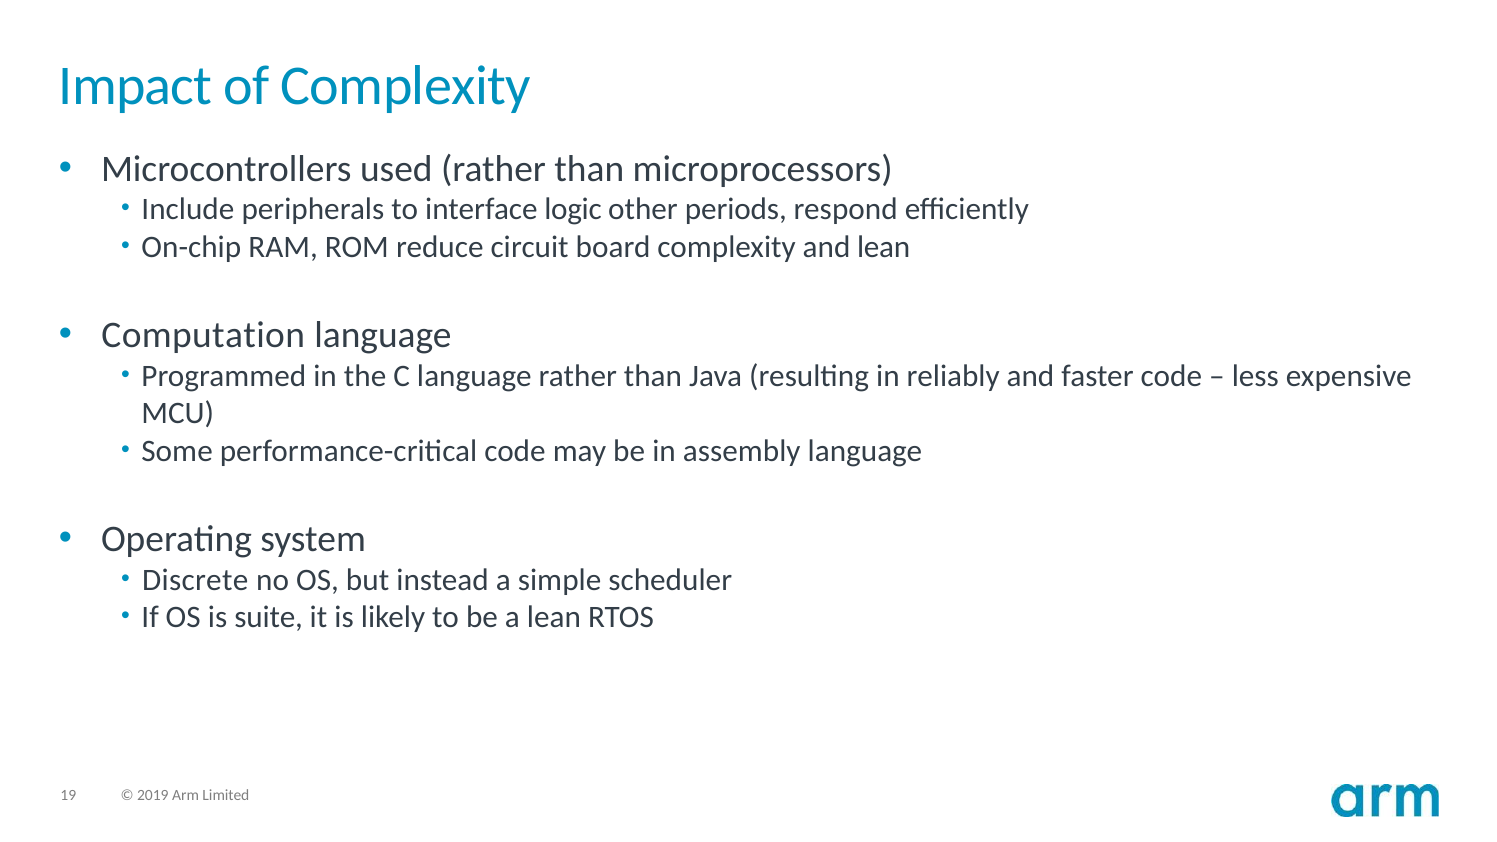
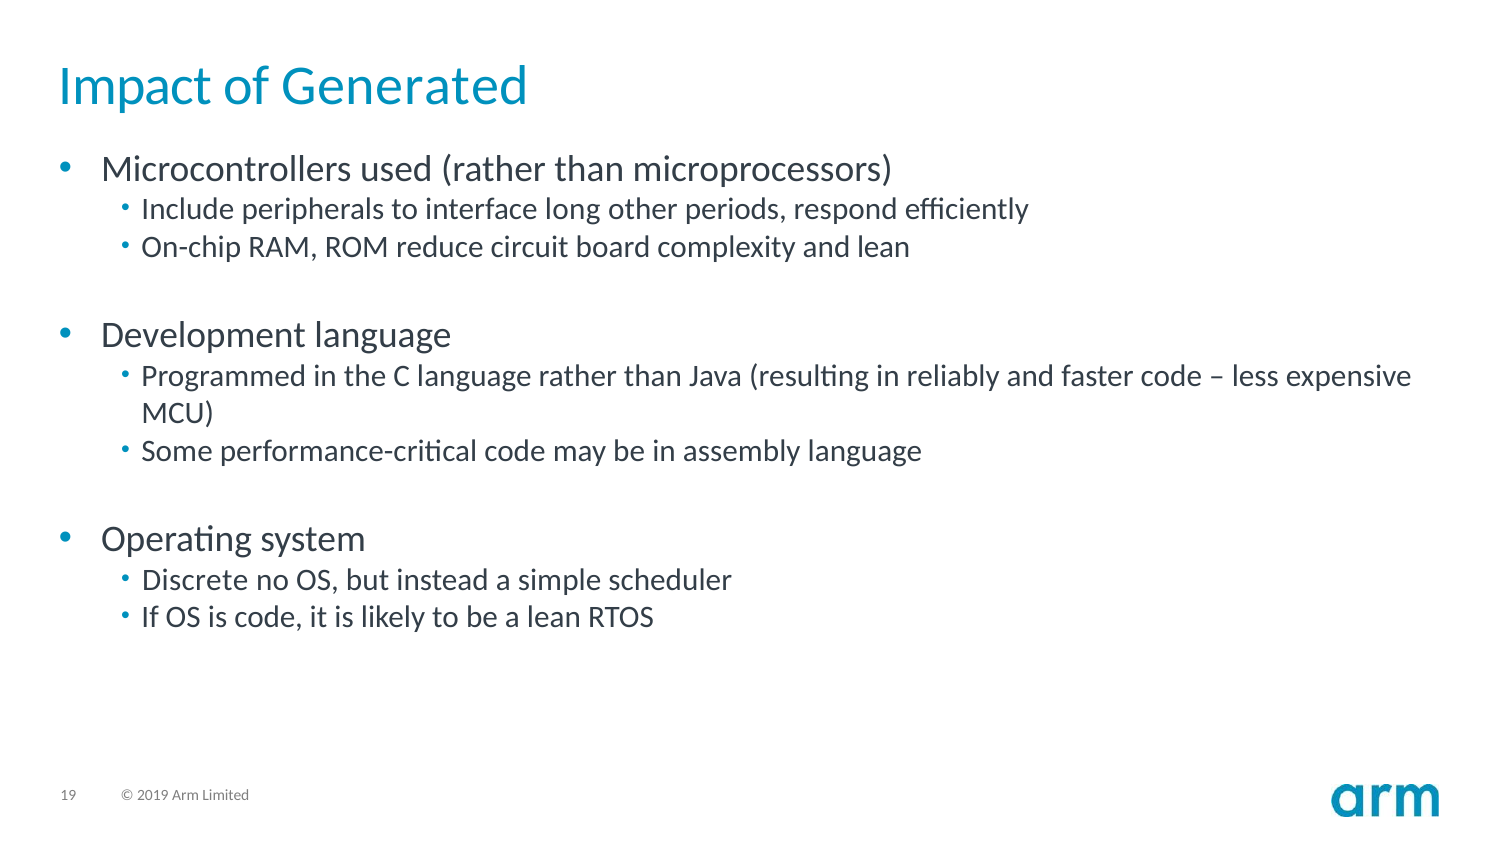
of Complexity: Complexity -> Generated (405, 86)
logic: logic -> long (573, 210)
Computation: Computation -> Development (203, 335)
is suite: suite -> code (269, 618)
